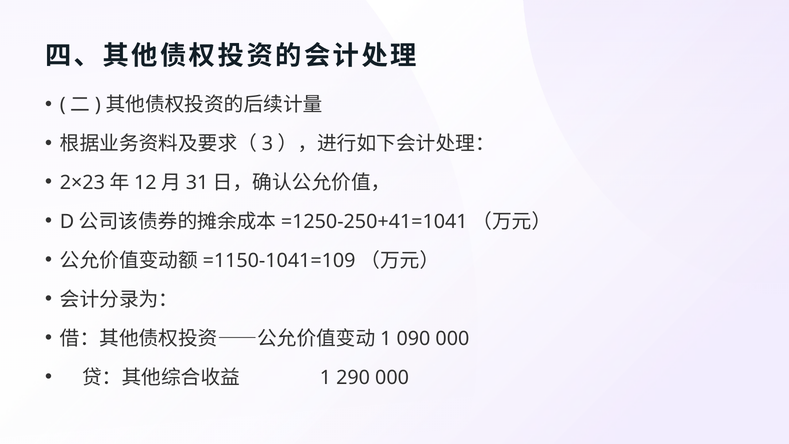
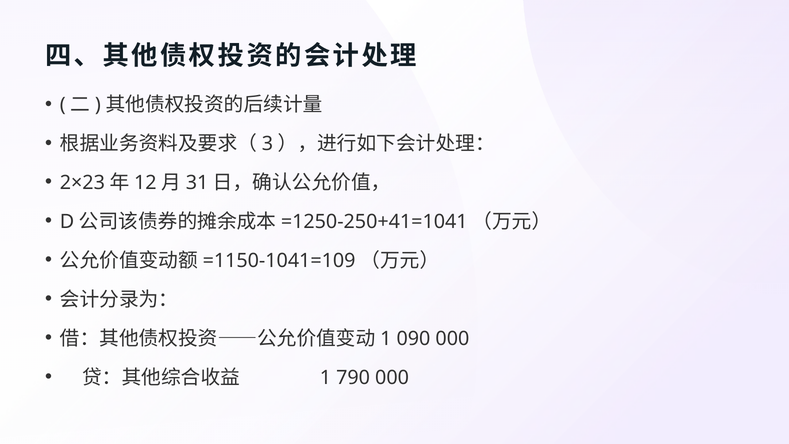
290: 290 -> 790 (353, 377)
